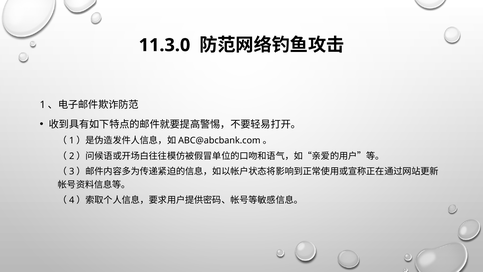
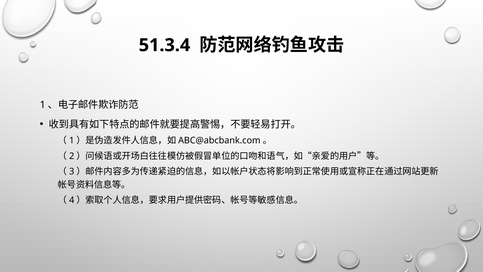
11.3.0: 11.3.0 -> 51.3.4 (164, 45)
